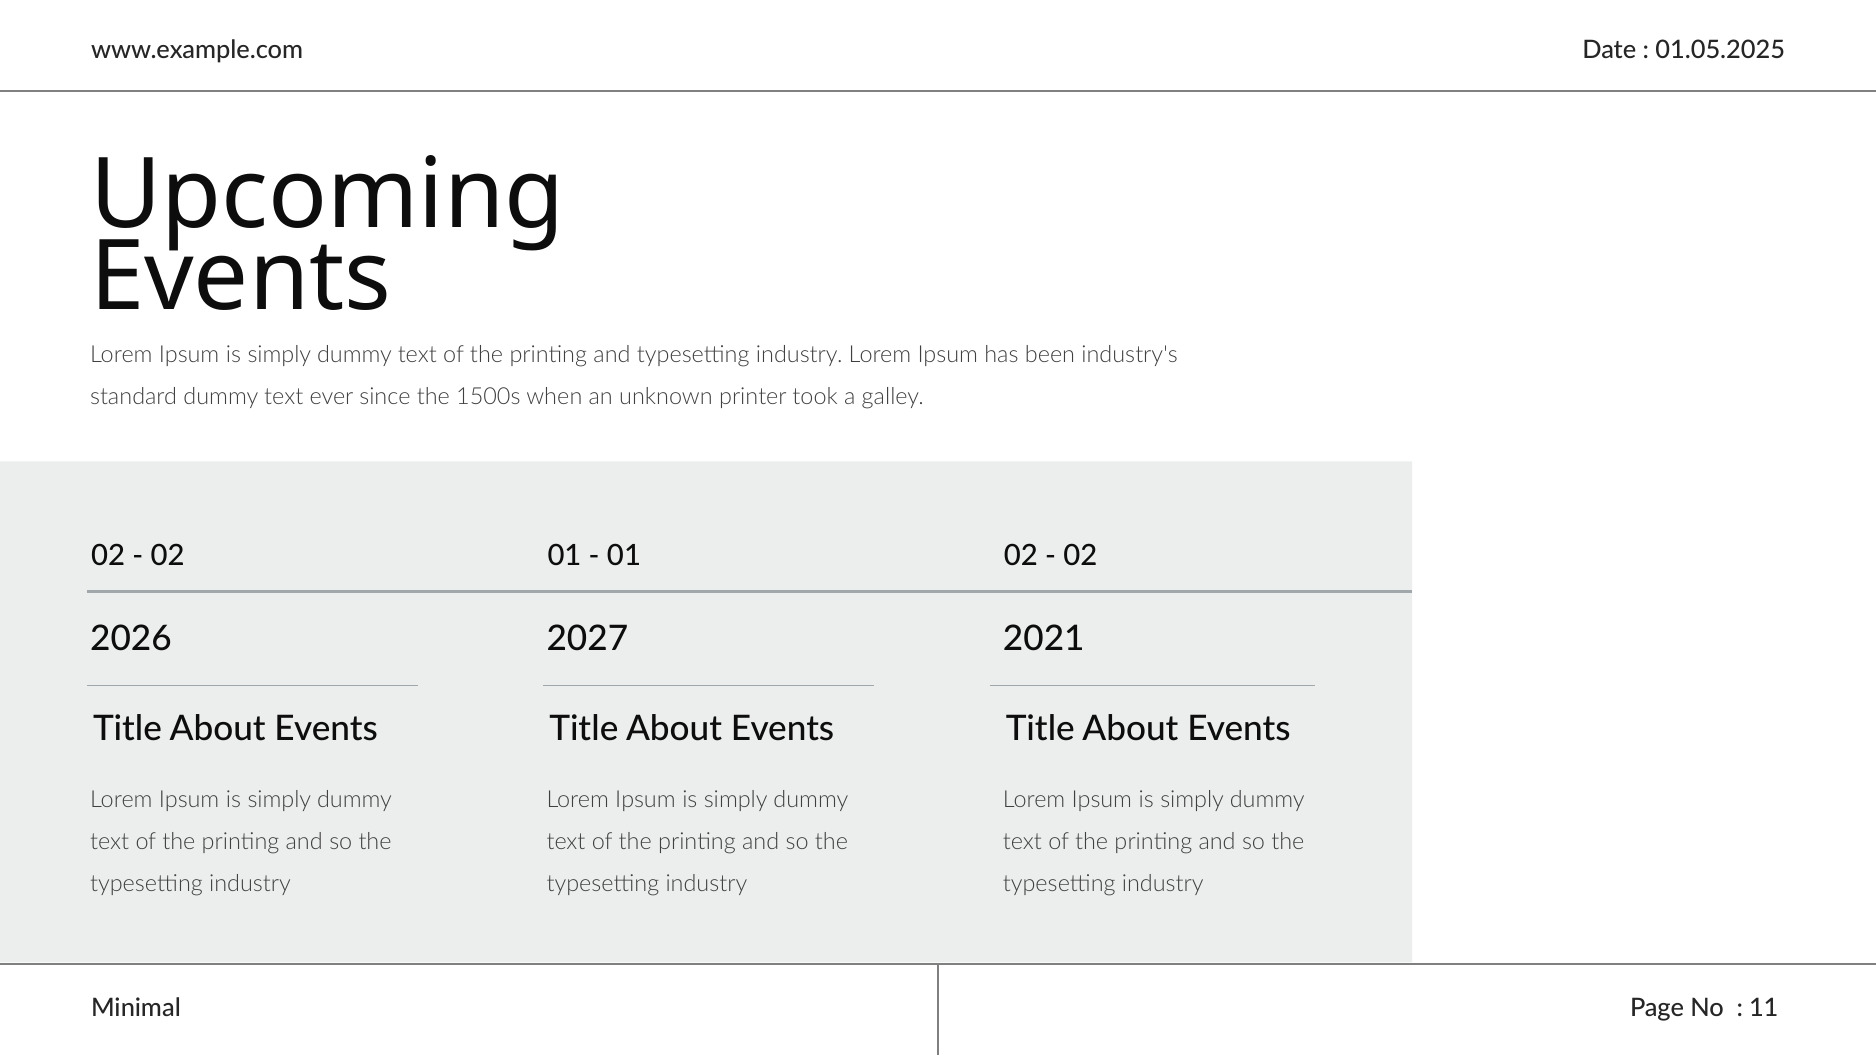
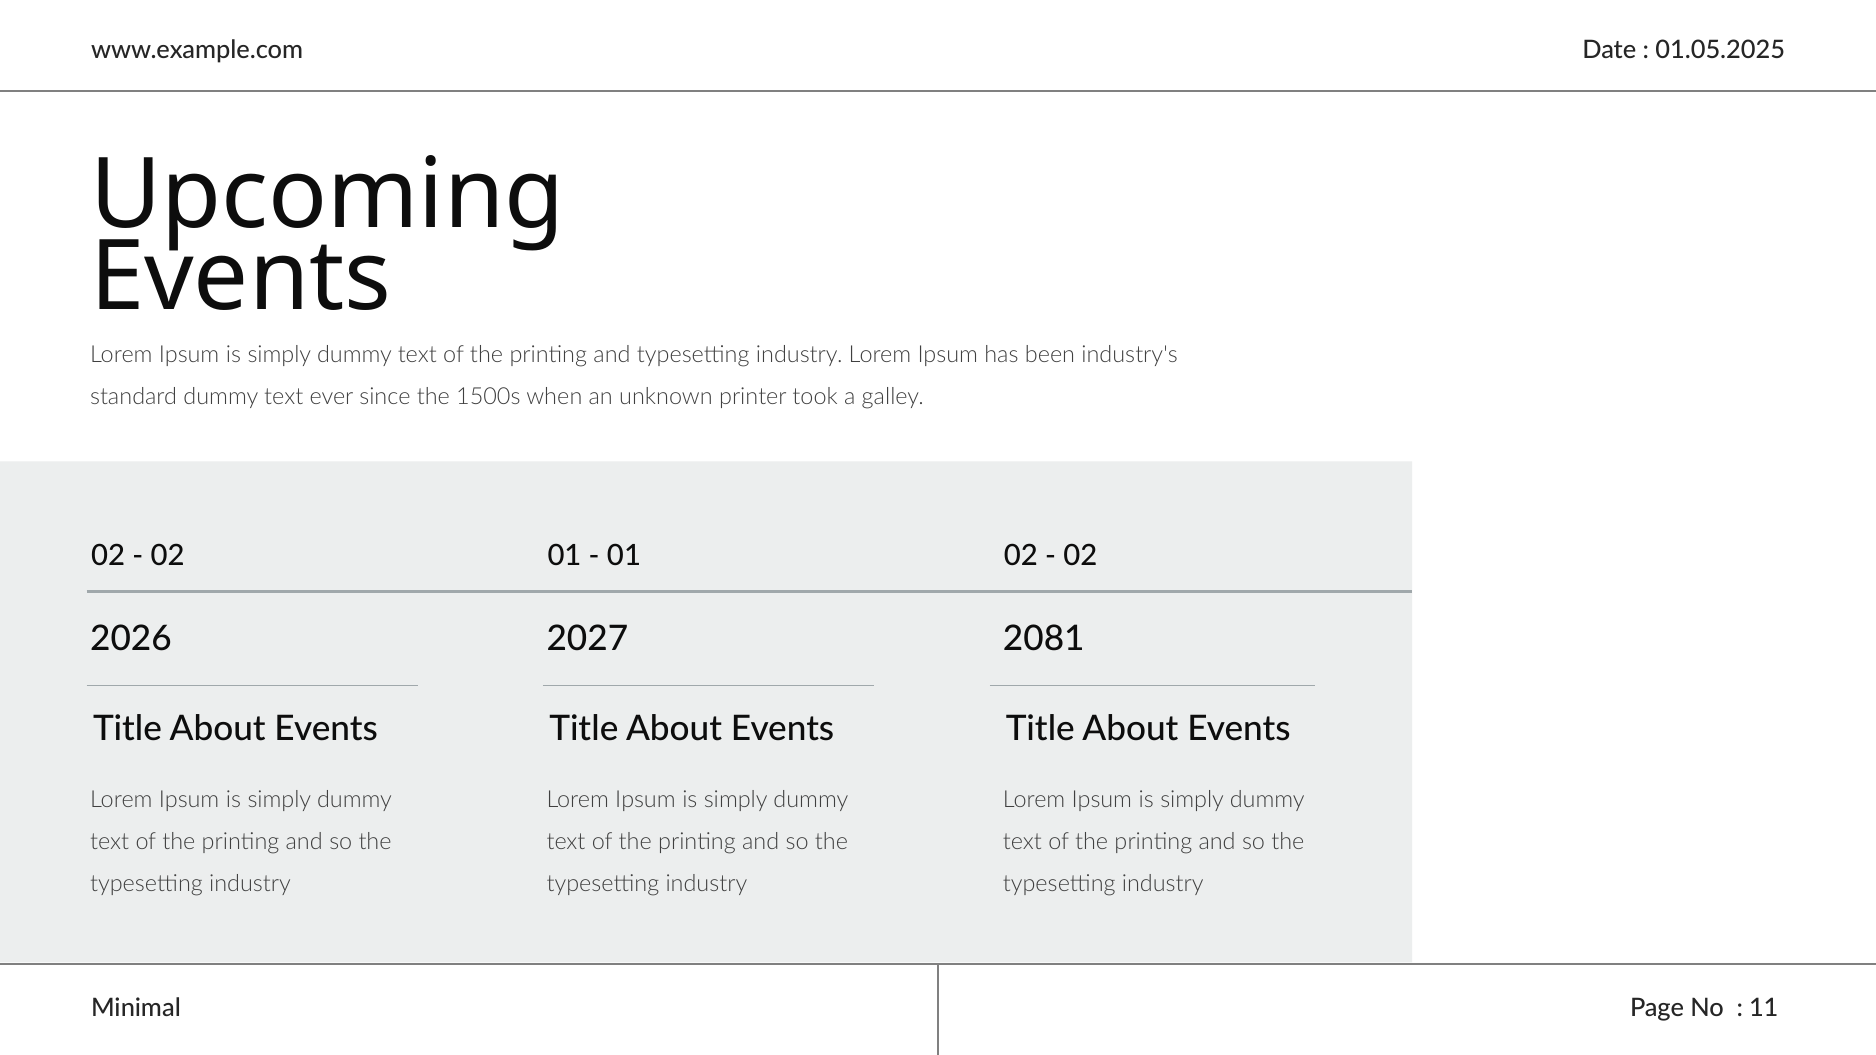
2021: 2021 -> 2081 (1044, 639)
